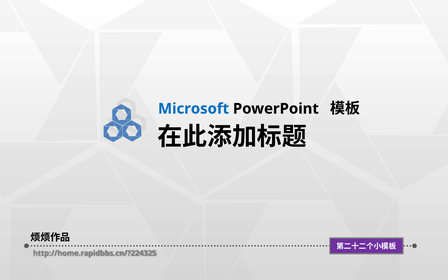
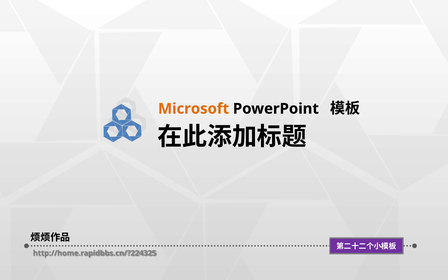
Microsoft colour: blue -> orange (194, 109)
